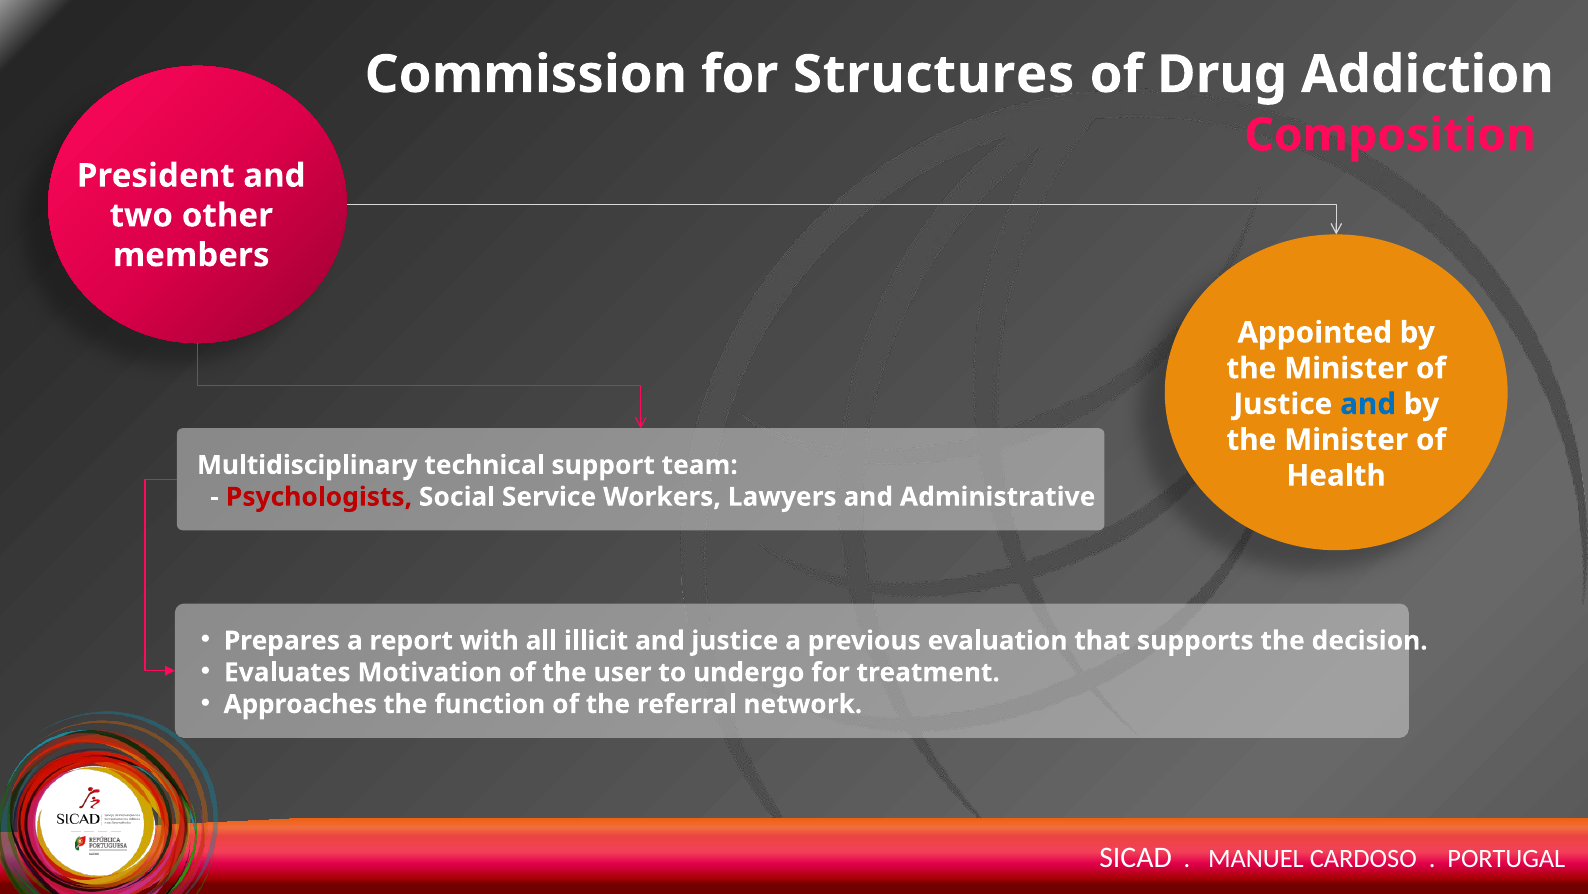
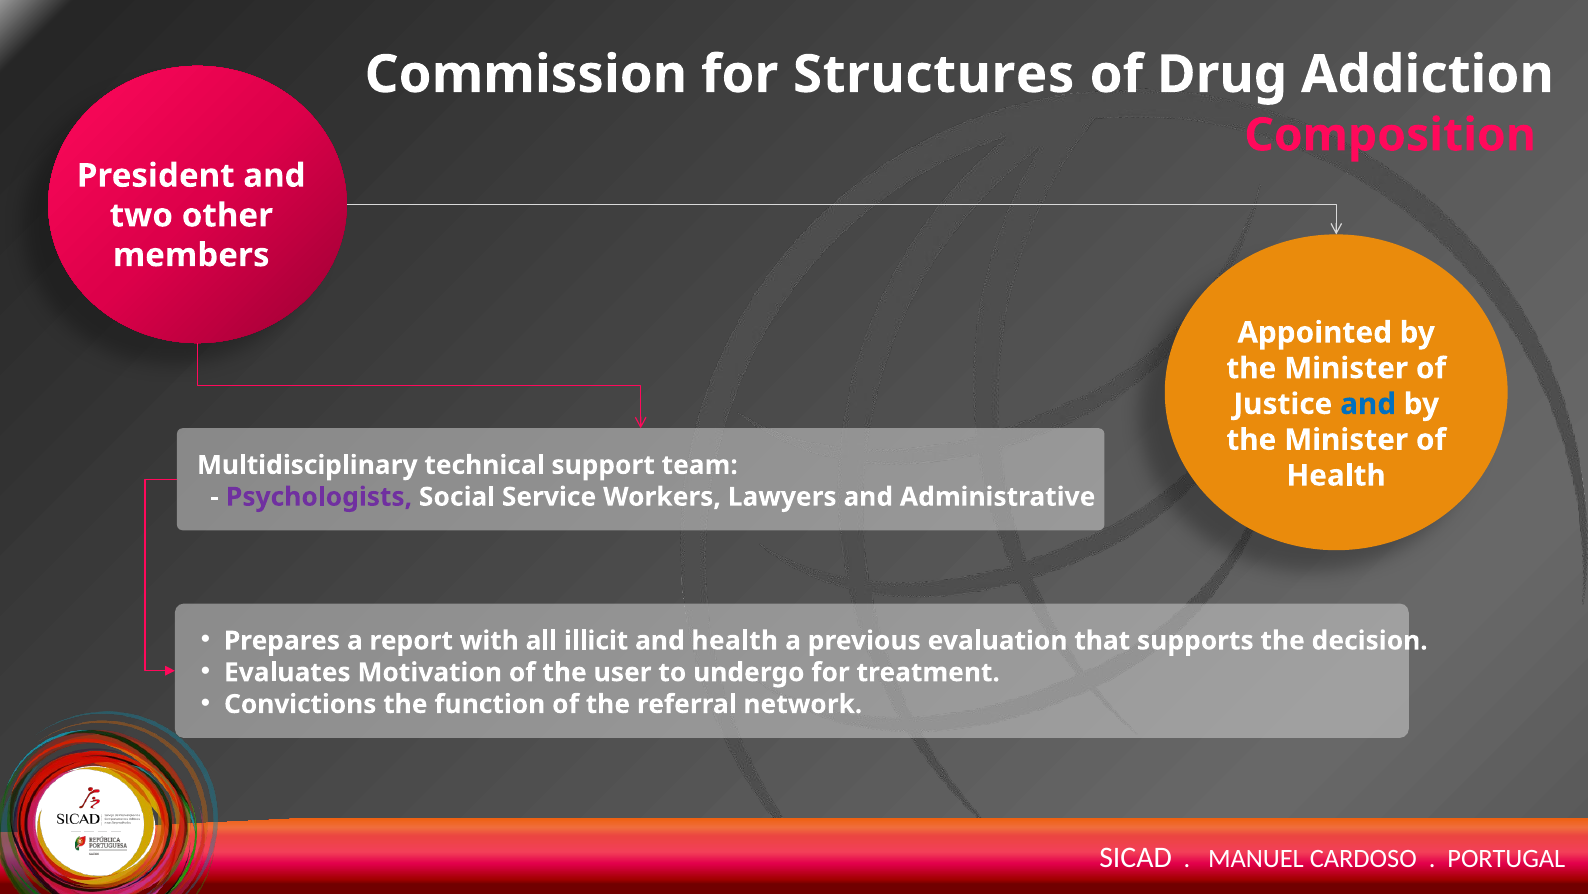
Psychologists colour: red -> purple (319, 497)
and justice: justice -> health (735, 640)
Approaches: Approaches -> Convictions (300, 704)
